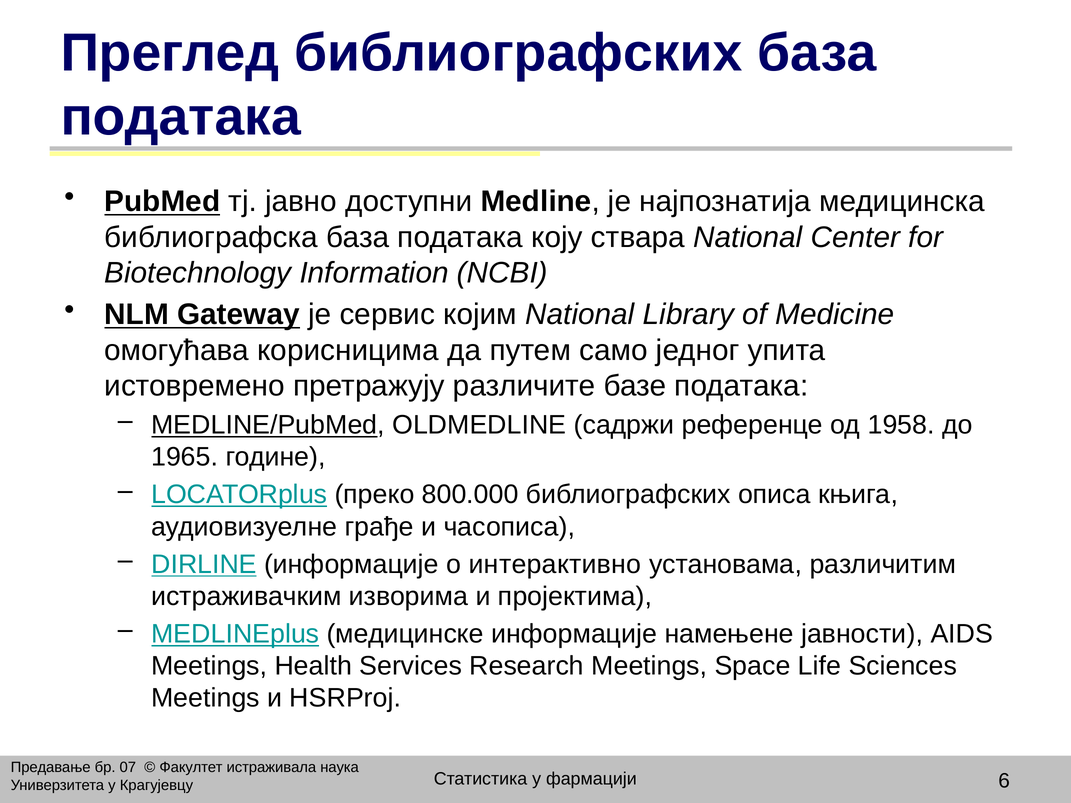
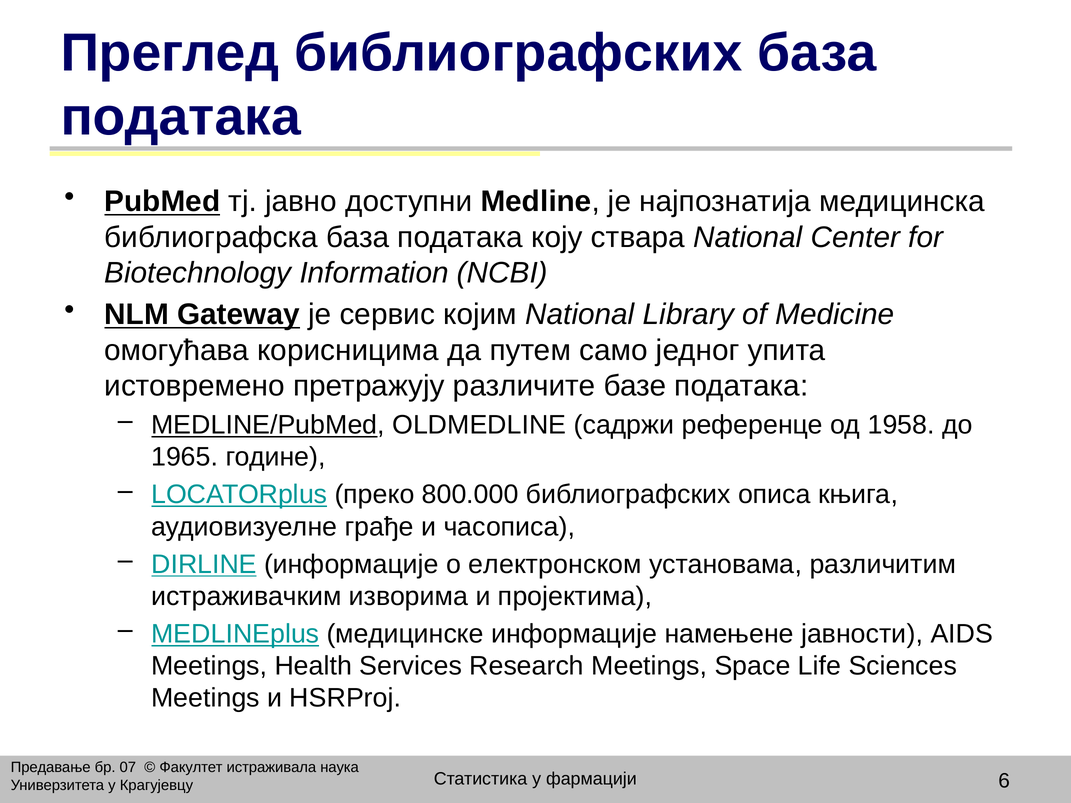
интерактивно: интерактивно -> електронском (555, 564)
